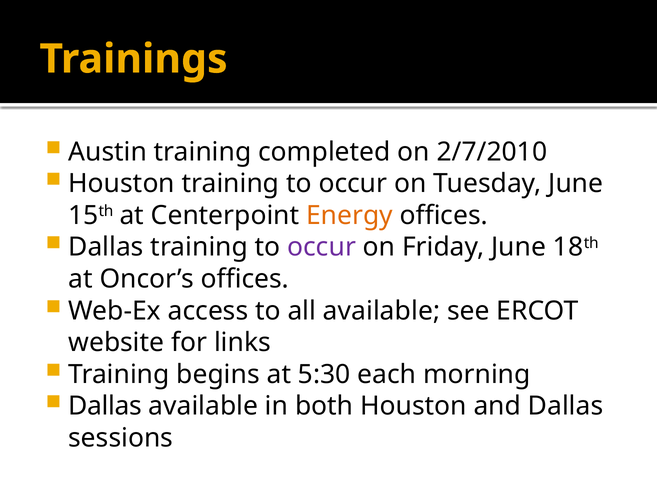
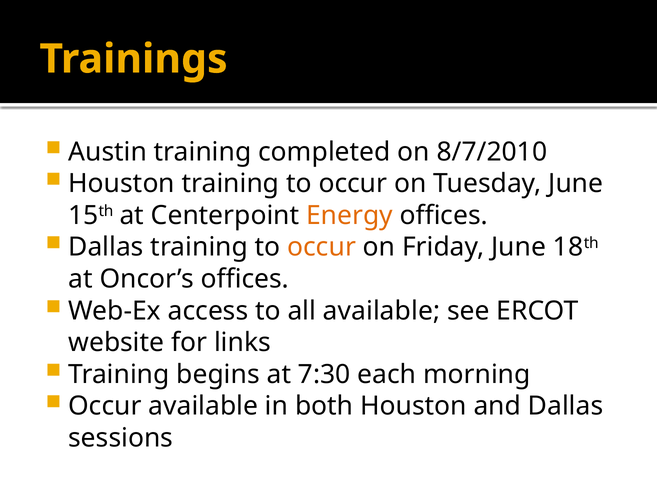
2/7/2010: 2/7/2010 -> 8/7/2010 (492, 152)
occur colour: purple -> orange (322, 247)
5:30: 5:30 -> 7:30 (324, 374)
Dallas: Dallas -> Occur (105, 406)
